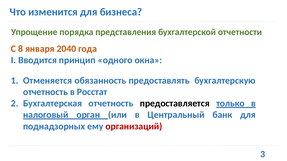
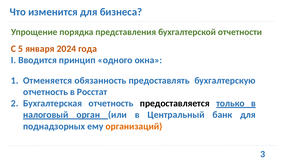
8: 8 -> 5 (21, 49)
2040: 2040 -> 2024 (66, 49)
организаций colour: red -> orange (134, 127)
